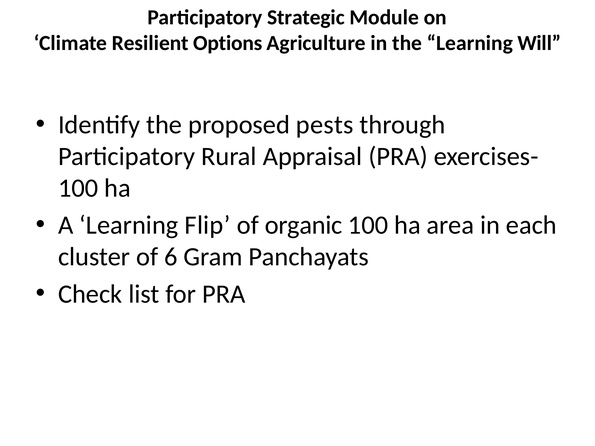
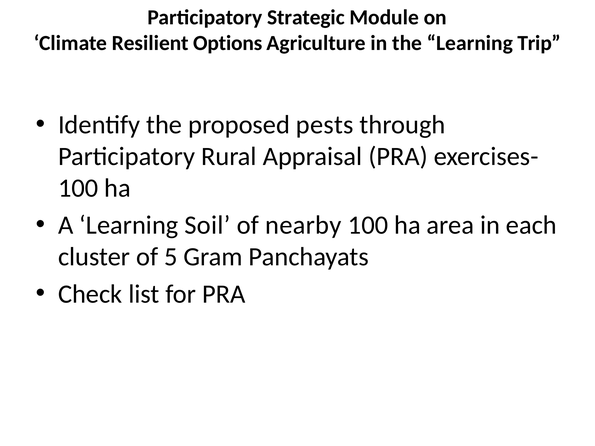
Will: Will -> Trip (539, 43)
Flip: Flip -> Soil (207, 225)
organic: organic -> nearby (303, 225)
6: 6 -> 5 (171, 257)
